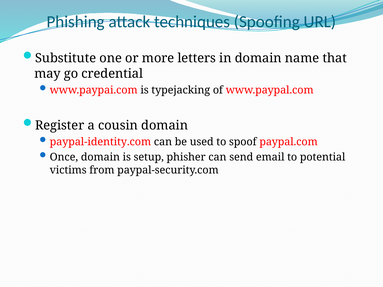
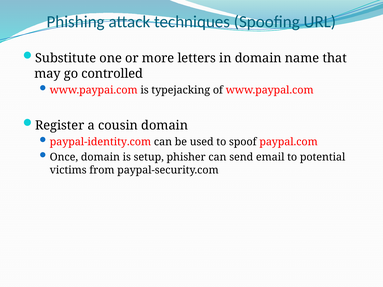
credential: credential -> controlled (112, 74)
